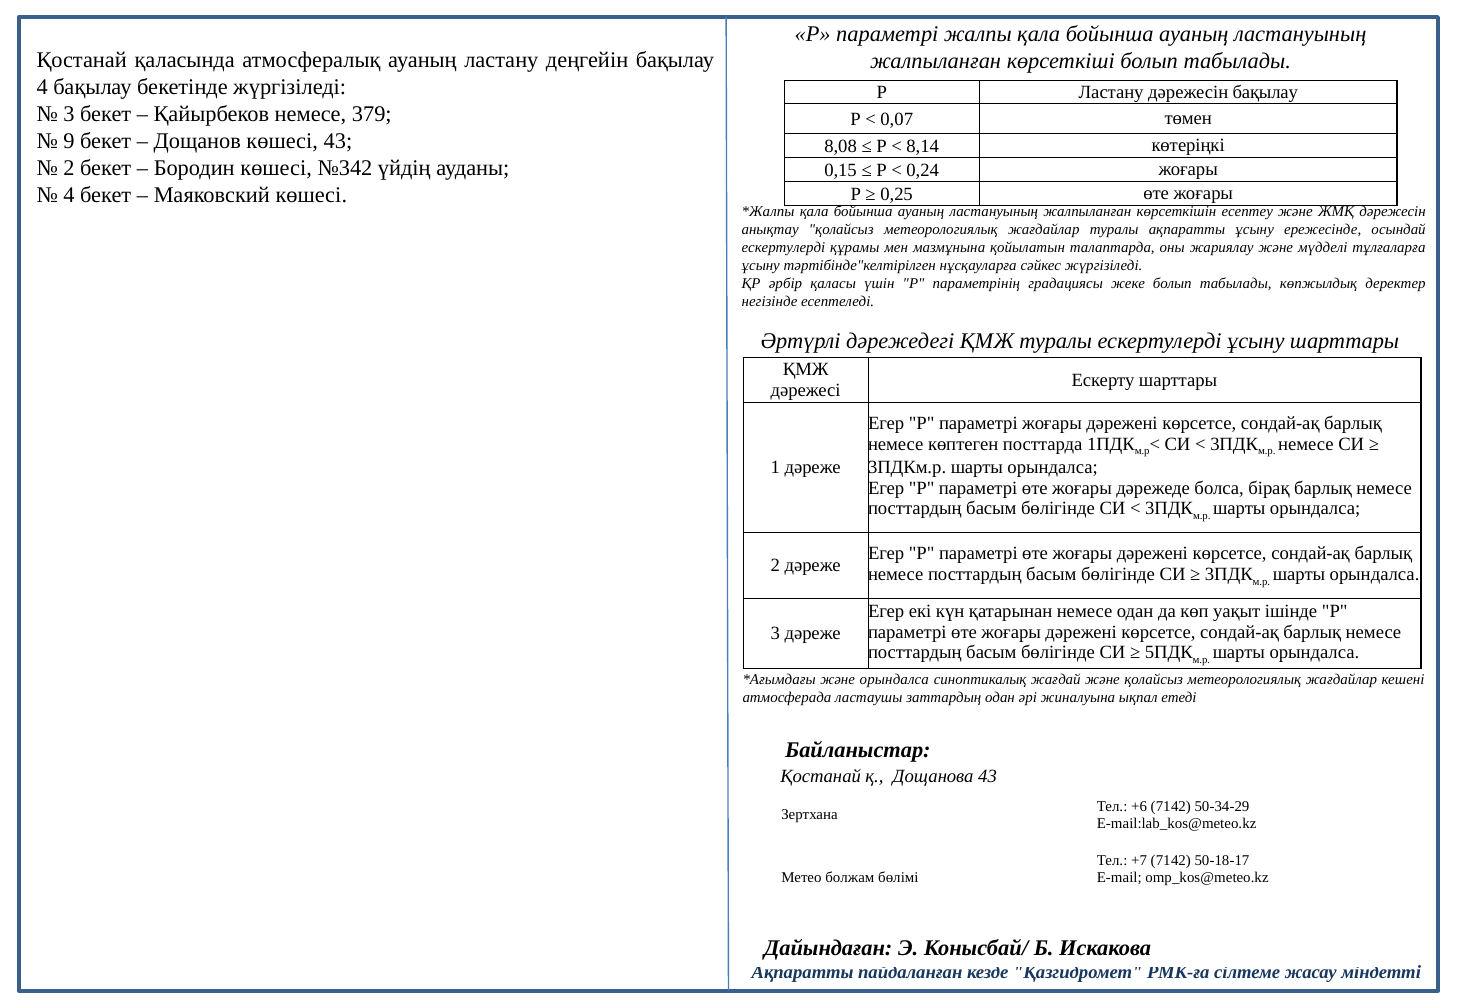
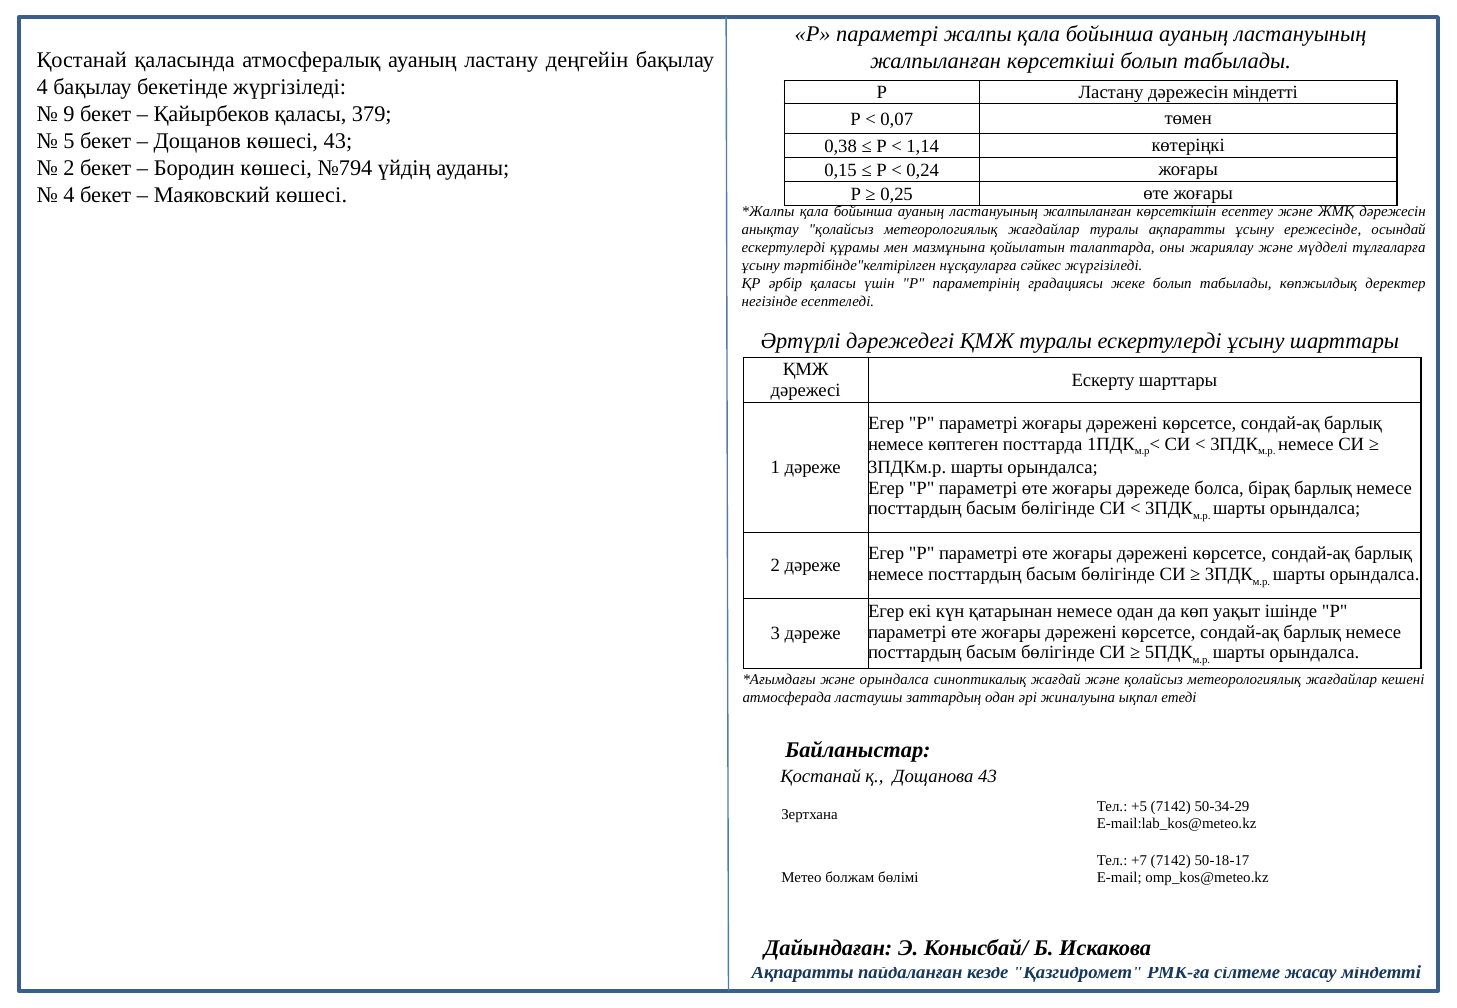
дәрежесін бақылау: бақылау -> міндетті (1265, 92)
3: 3 -> 9 (69, 114)
Қайырбеков немесе: немесе -> қаласы (311, 114)
9: 9 -> 5 (69, 141)
8,08: 8,08 -> 0,38 (841, 147)
8,14: 8,14 -> 1,14 (923, 147)
№342: №342 -> №794 (345, 168)
+6: +6 -> +5 (1139, 807)
